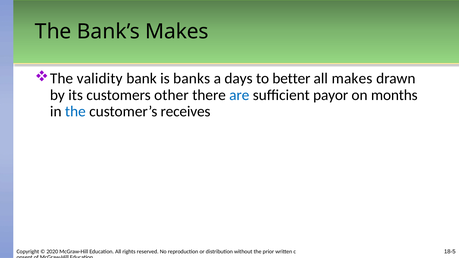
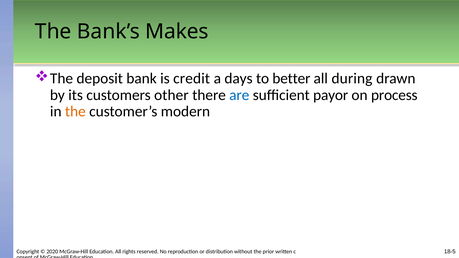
validity: validity -> deposit (100, 79)
banks: banks -> credit (192, 79)
all makes: makes -> during (352, 79)
months: months -> process (394, 95)
the colour: blue -> orange (75, 112)
receives: receives -> modern (185, 112)
